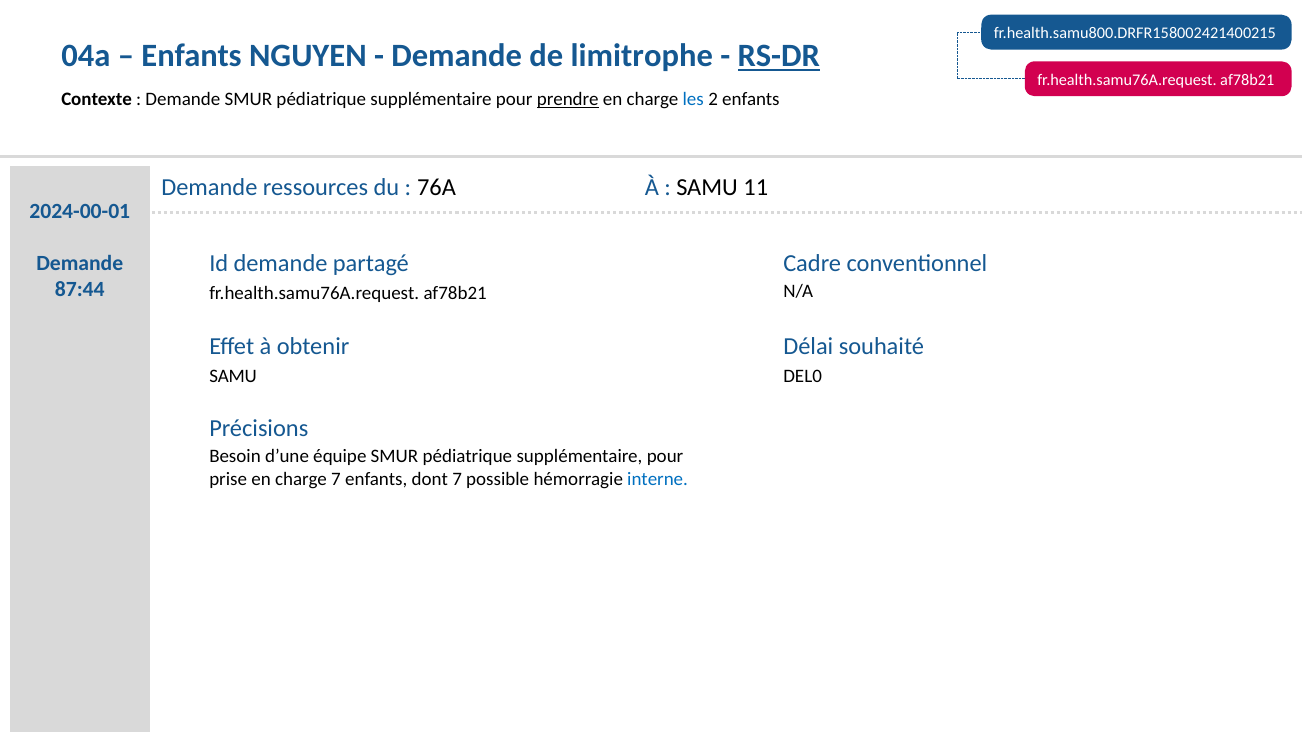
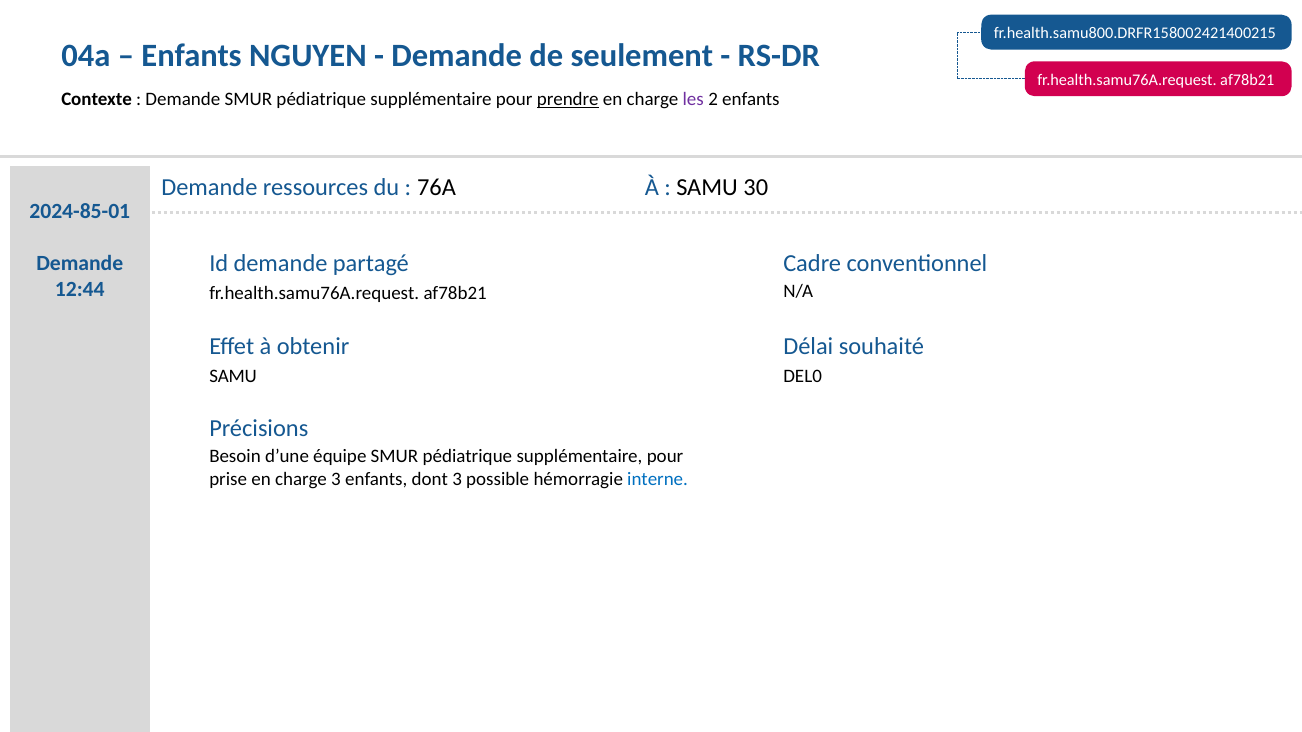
limitrophe: limitrophe -> seulement (642, 56)
RS-DR underline: present -> none (779, 56)
les colour: blue -> purple (693, 100)
11: 11 -> 30 (756, 188)
2024-00-01: 2024-00-01 -> 2024-85-01 (80, 211)
87:44: 87:44 -> 12:44 (80, 289)
charge 7: 7 -> 3 (336, 479)
dont 7: 7 -> 3 (457, 479)
